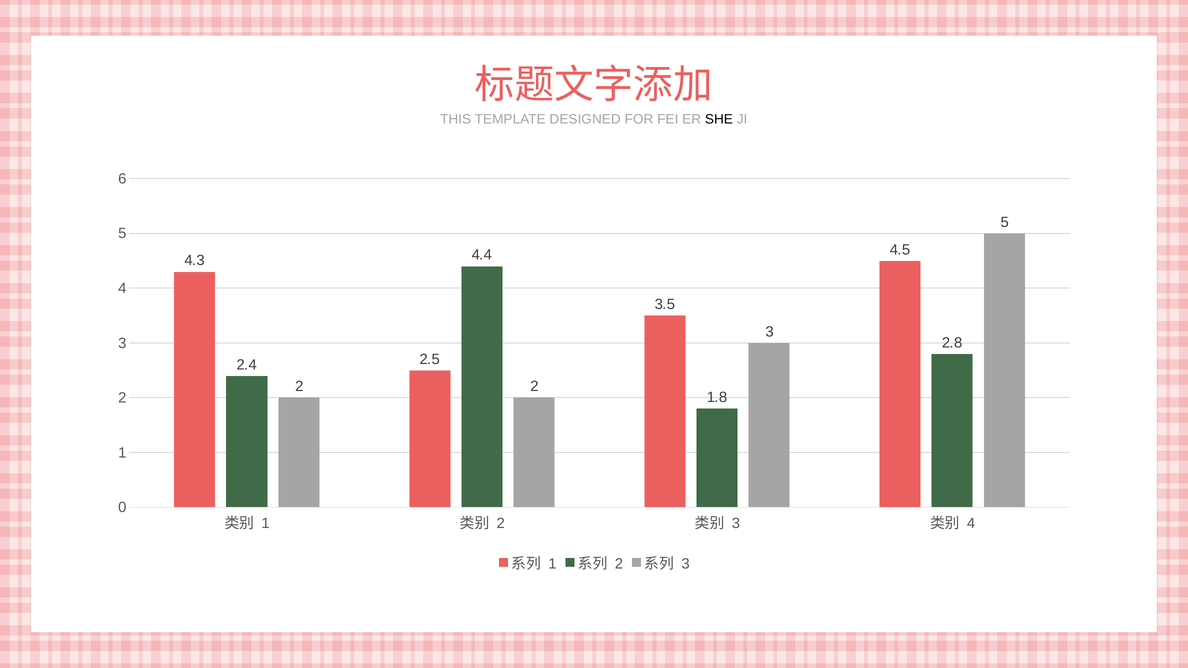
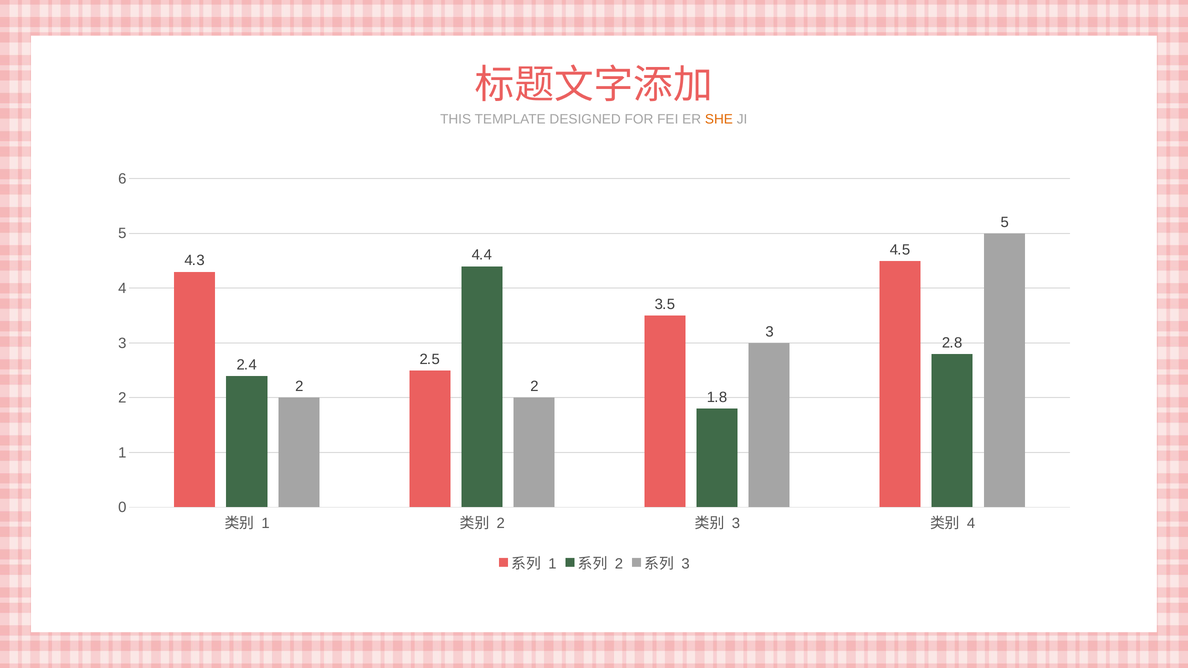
SHE colour: black -> orange (719, 119)
